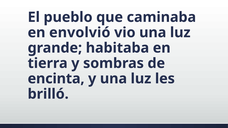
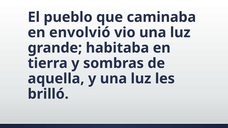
encinta: encinta -> aquella (56, 79)
